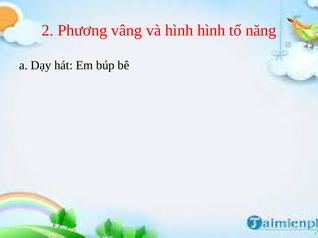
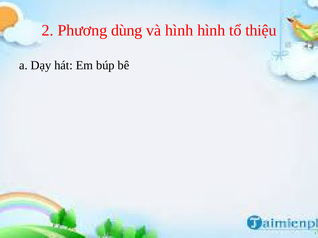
vâng: vâng -> dùng (127, 31)
năng: năng -> thiệu (261, 31)
